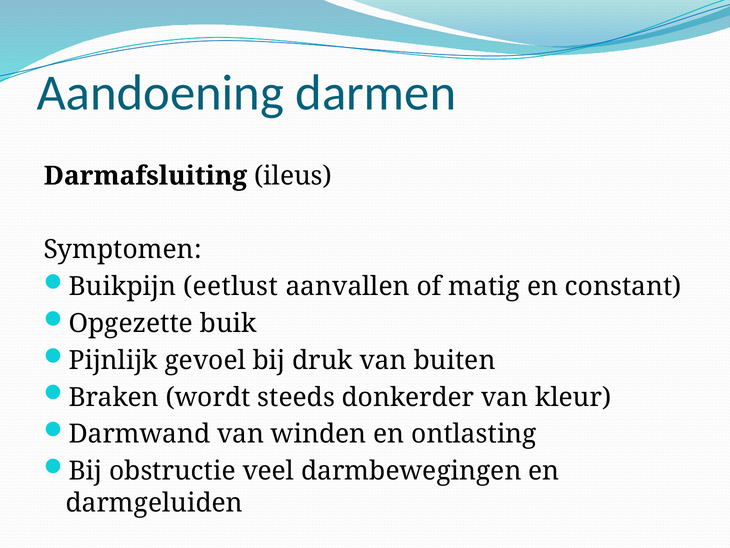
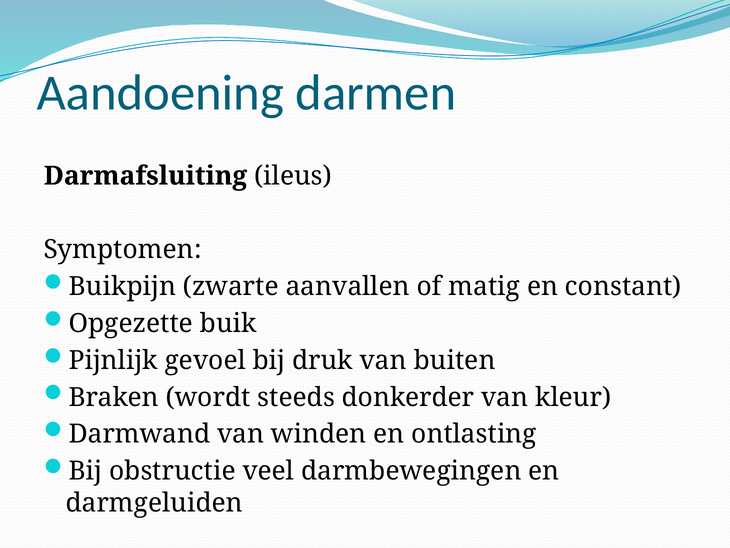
eetlust: eetlust -> zwarte (231, 286)
